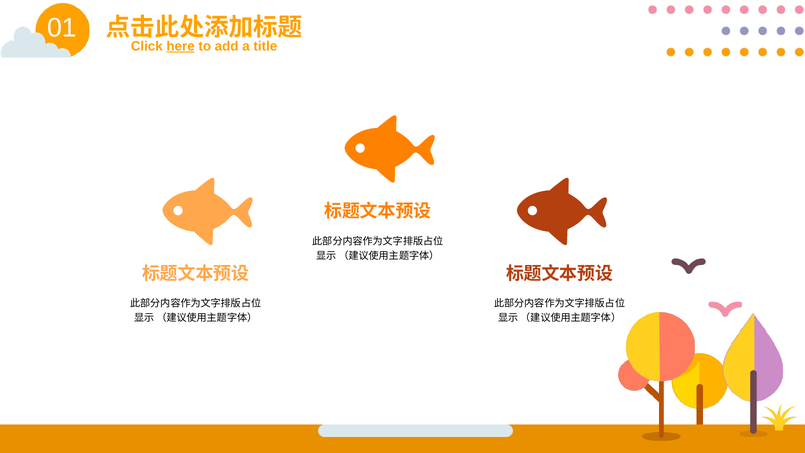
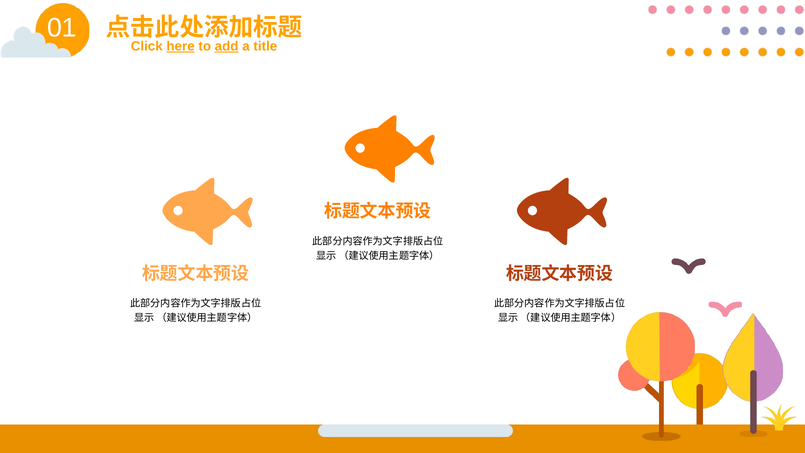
add underline: none -> present (227, 46)
